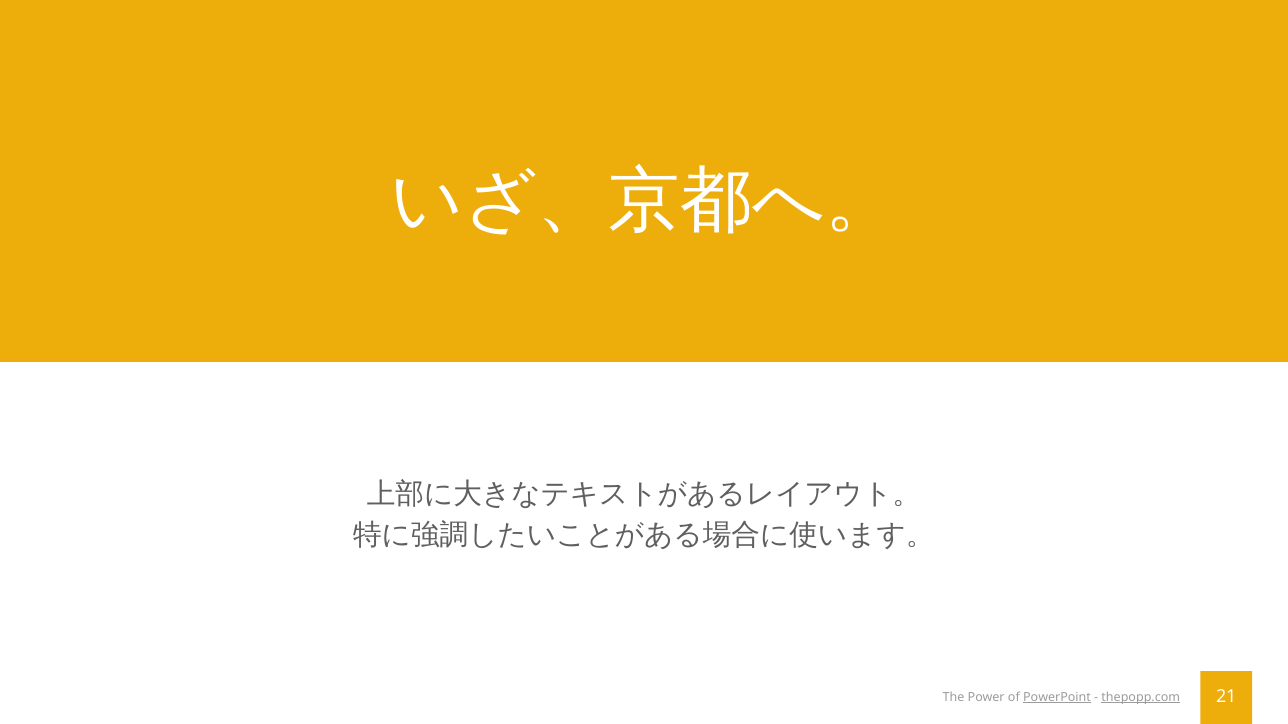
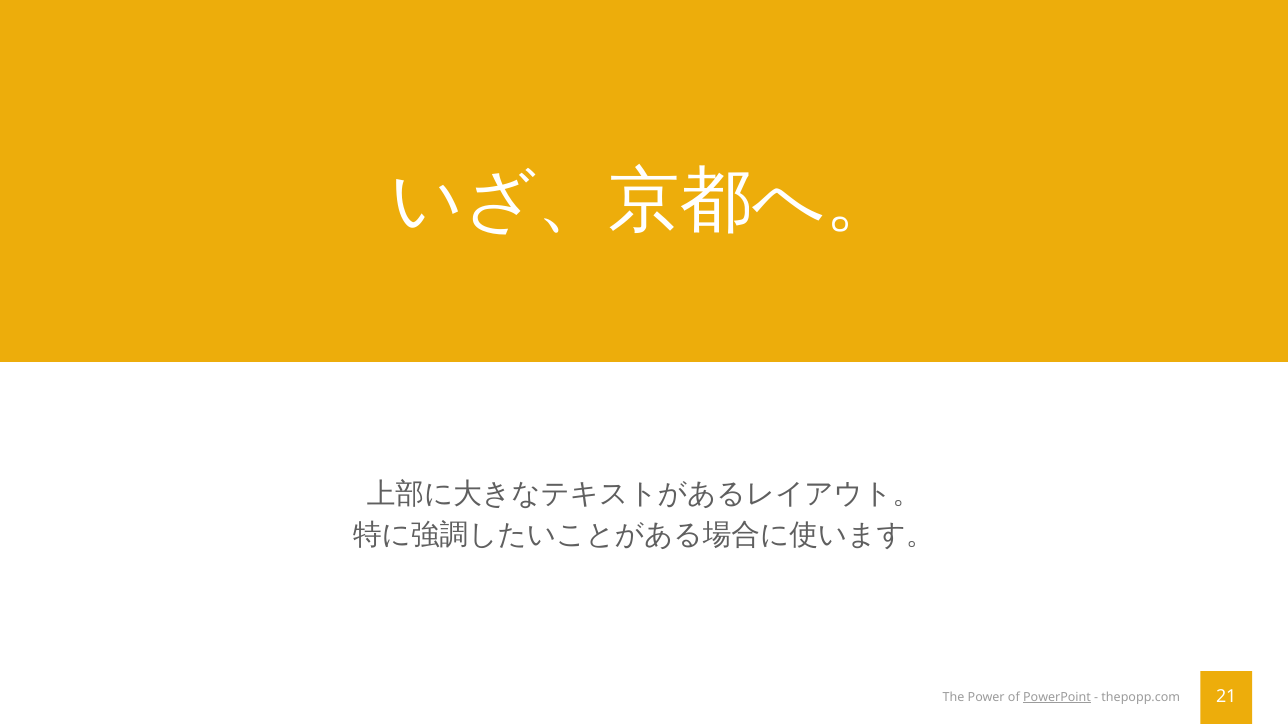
thepopp.com underline: present -> none (1141, 698)
